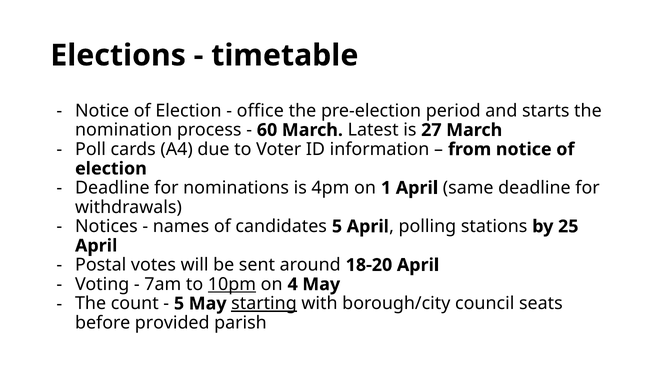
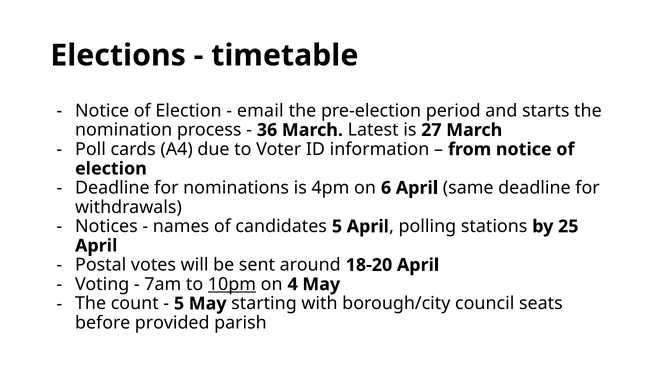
office: office -> email (260, 111)
60: 60 -> 36 (267, 130)
1: 1 -> 6 (386, 188)
starting underline: present -> none (264, 304)
